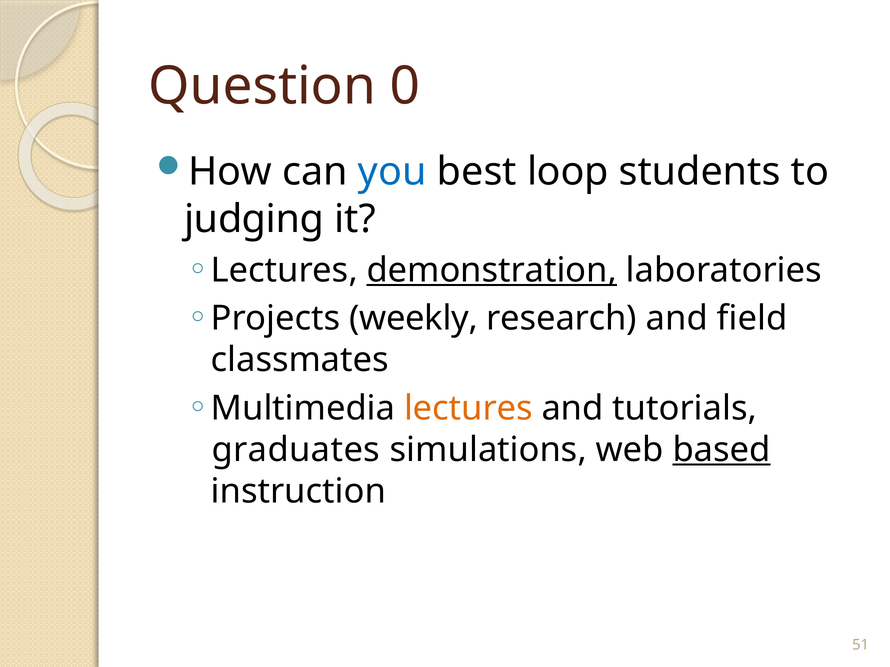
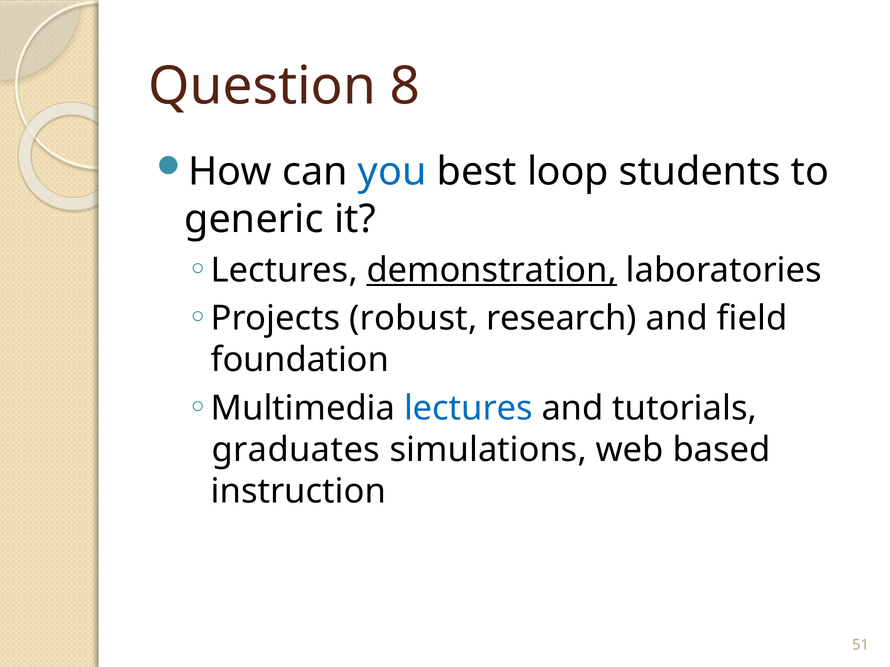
0: 0 -> 8 (405, 86)
judging: judging -> generic (254, 219)
weekly: weekly -> robust (413, 319)
classmates: classmates -> foundation (300, 360)
lectures colour: orange -> blue (468, 409)
based underline: present -> none (722, 450)
